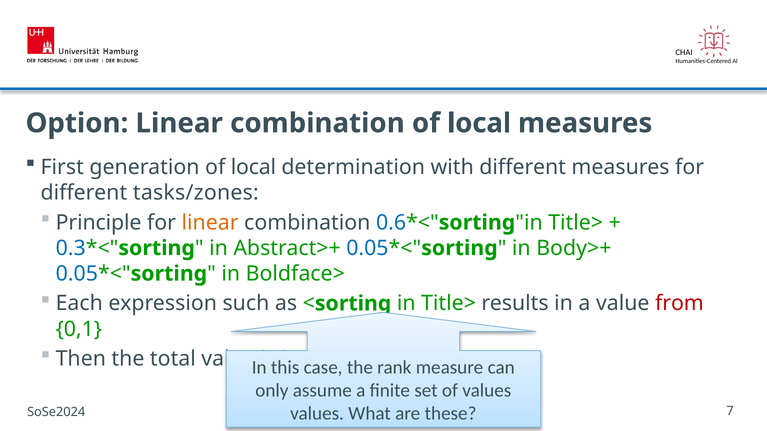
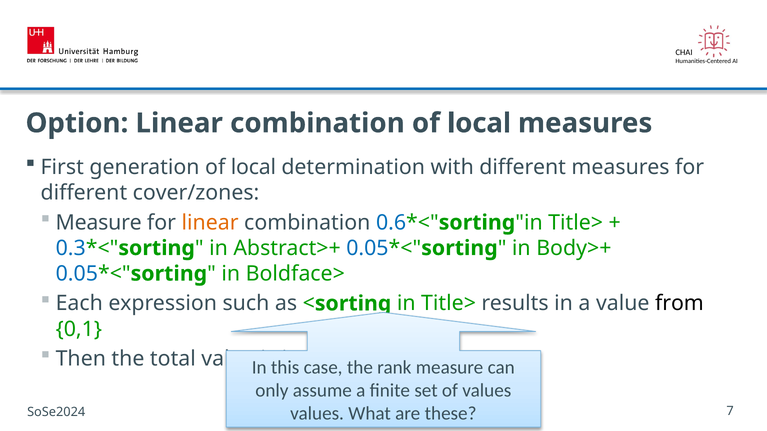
tasks/zones: tasks/zones -> cover/zones (196, 193)
Principle: Principle -> Measure (99, 223)
from colour: red -> black (679, 304)
